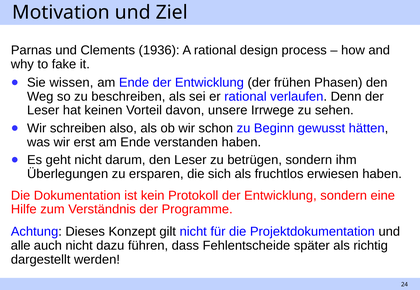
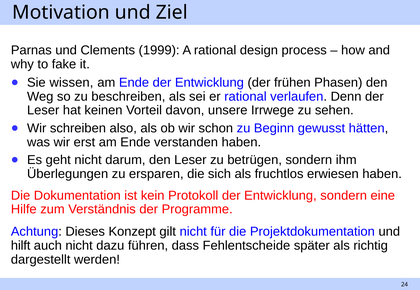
1936: 1936 -> 1999 (159, 50)
alle: alle -> hilft (21, 246)
